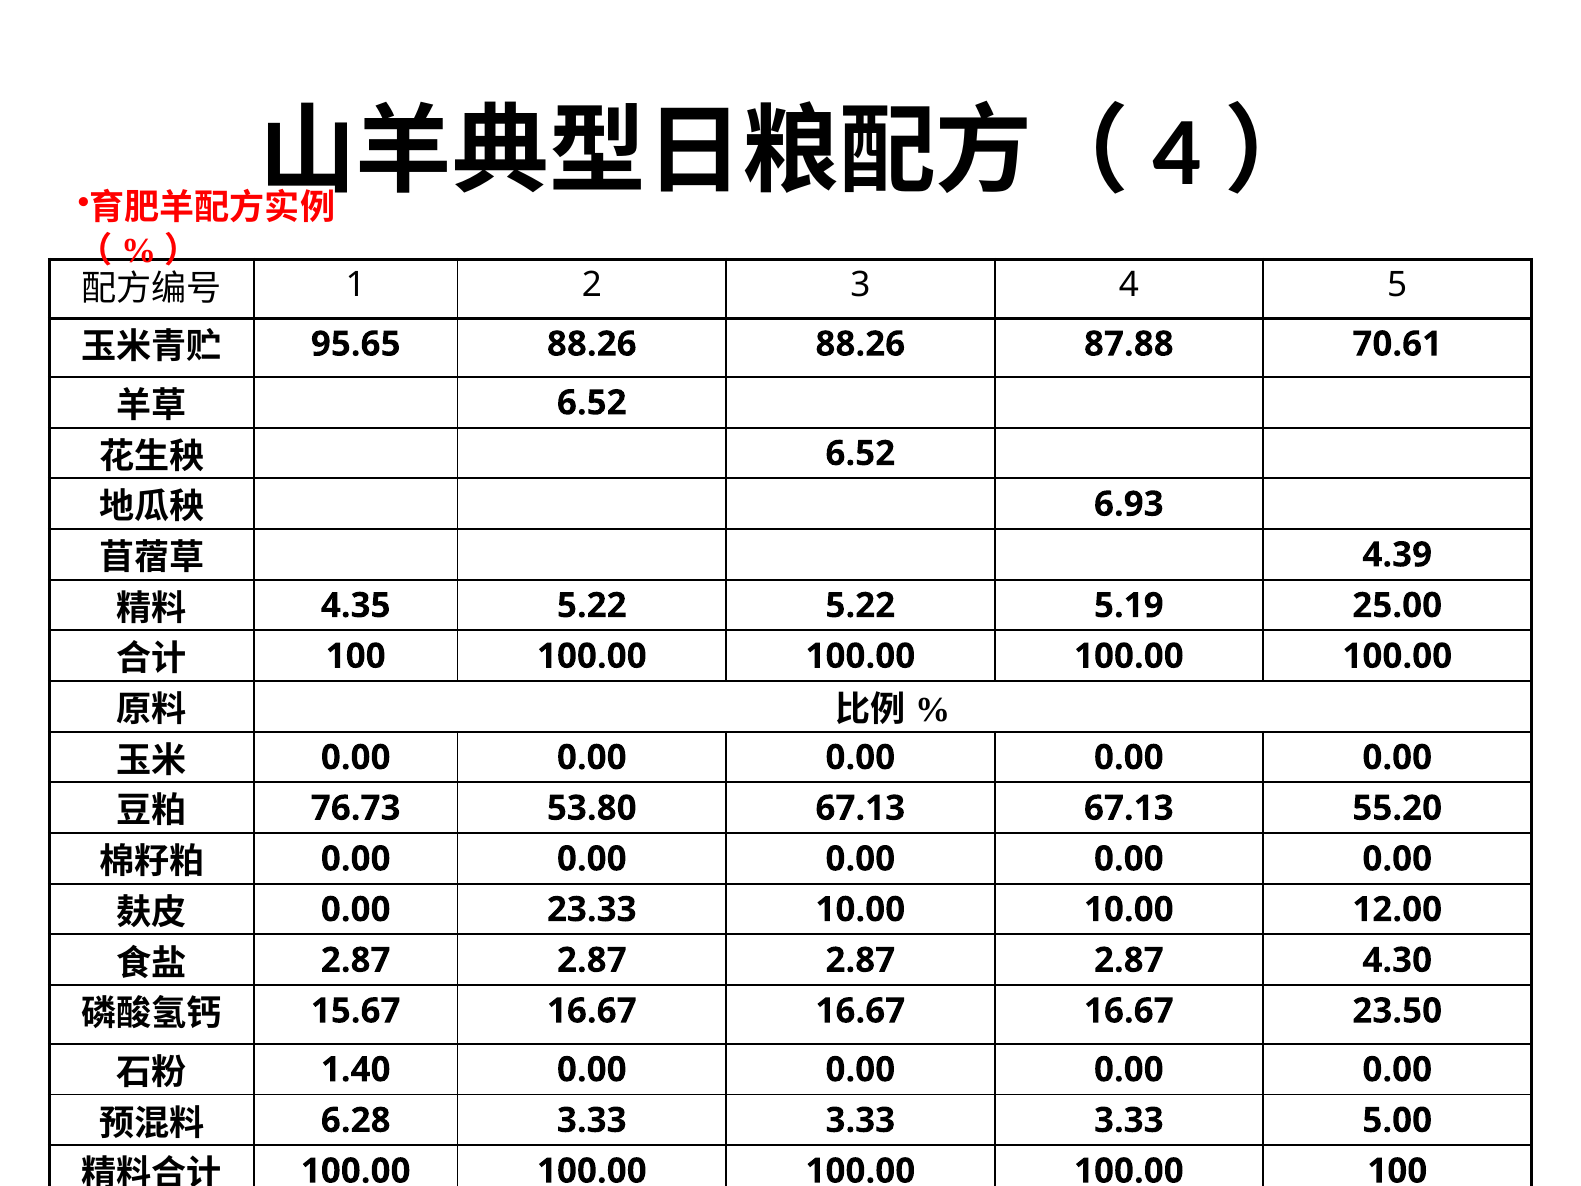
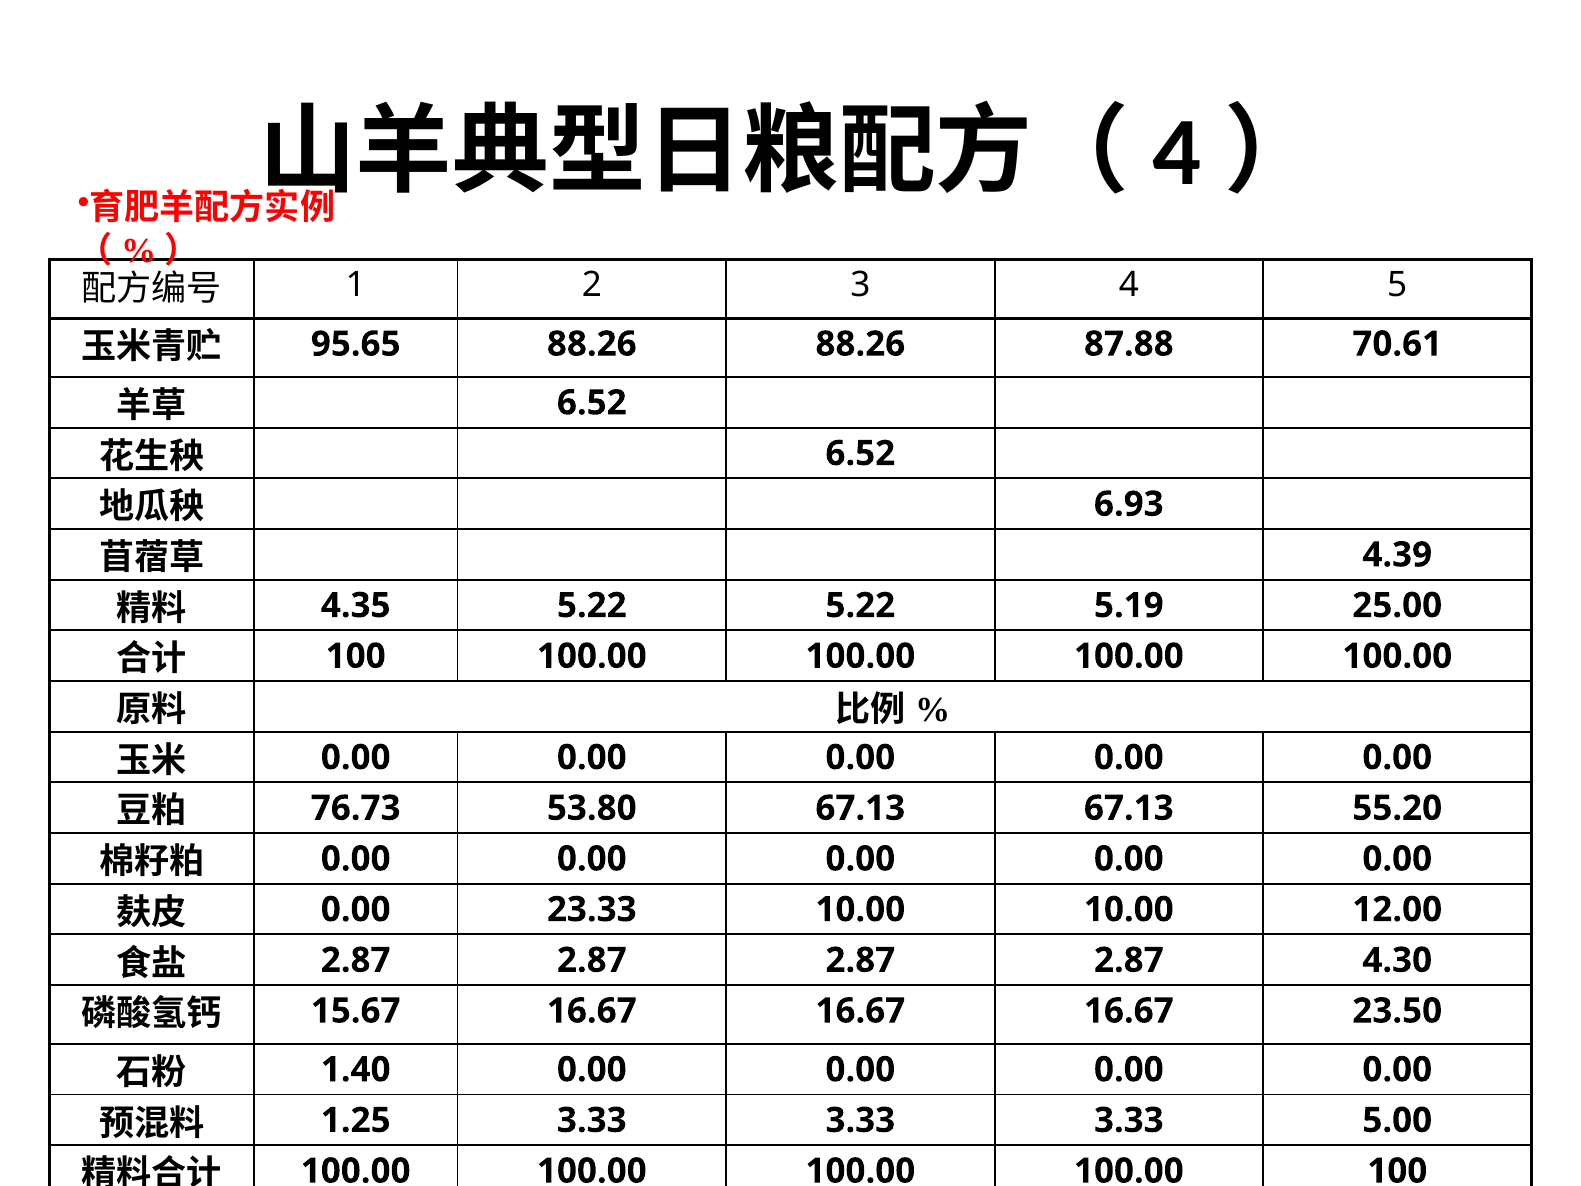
6.28: 6.28 -> 1.25 (356, 1120)
